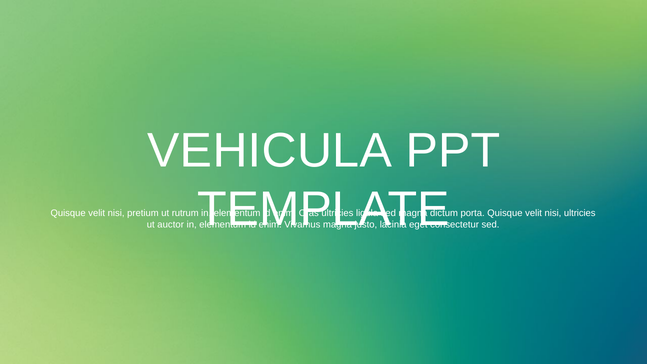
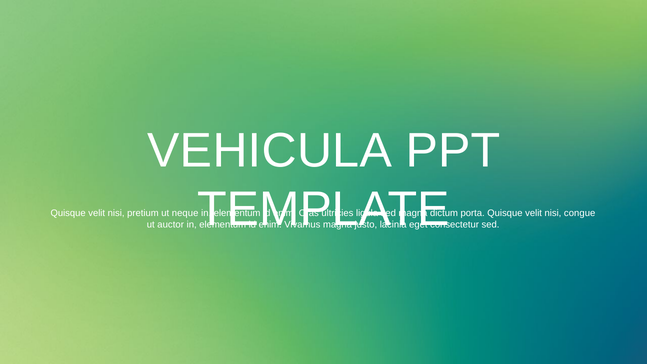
rutrum: rutrum -> neque (185, 213)
nisi ultricies: ultricies -> congue (580, 213)
